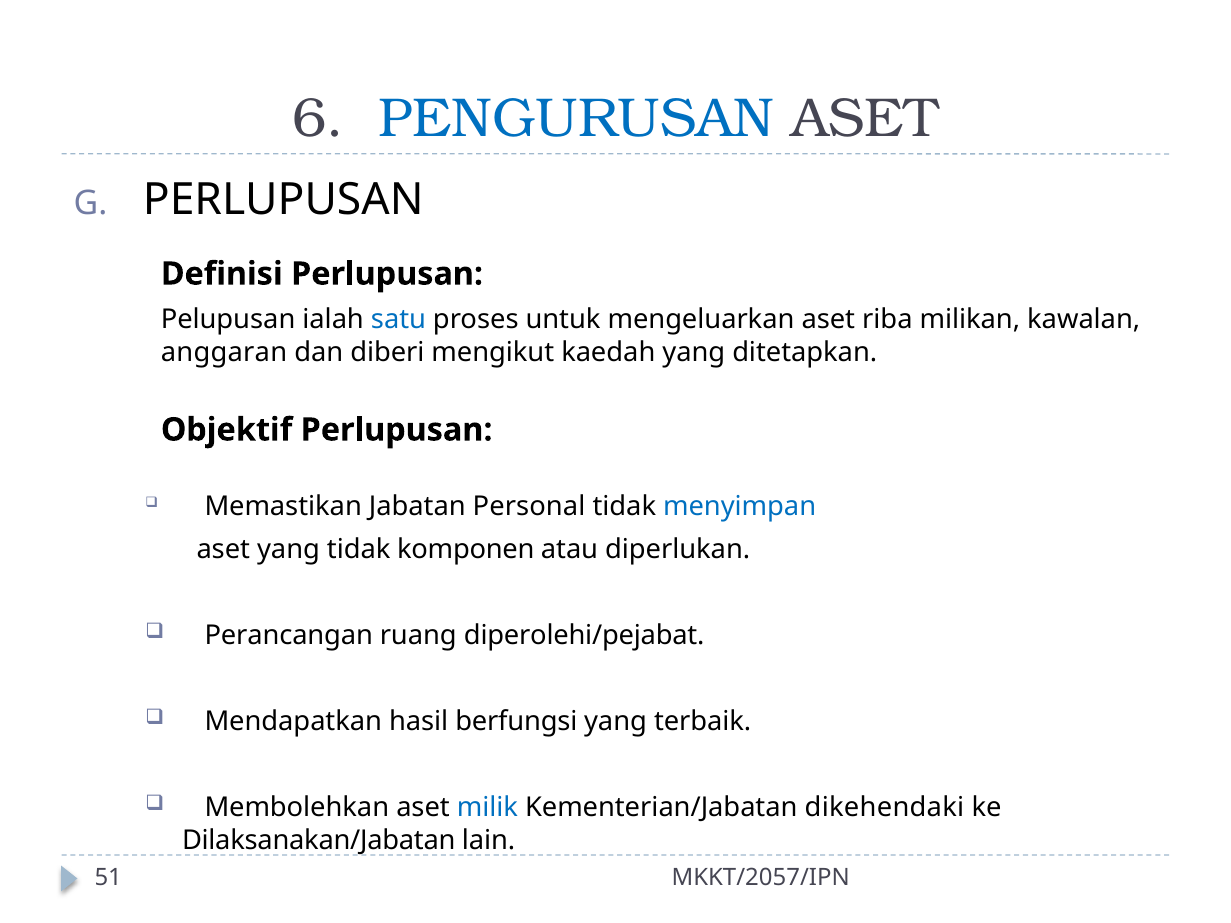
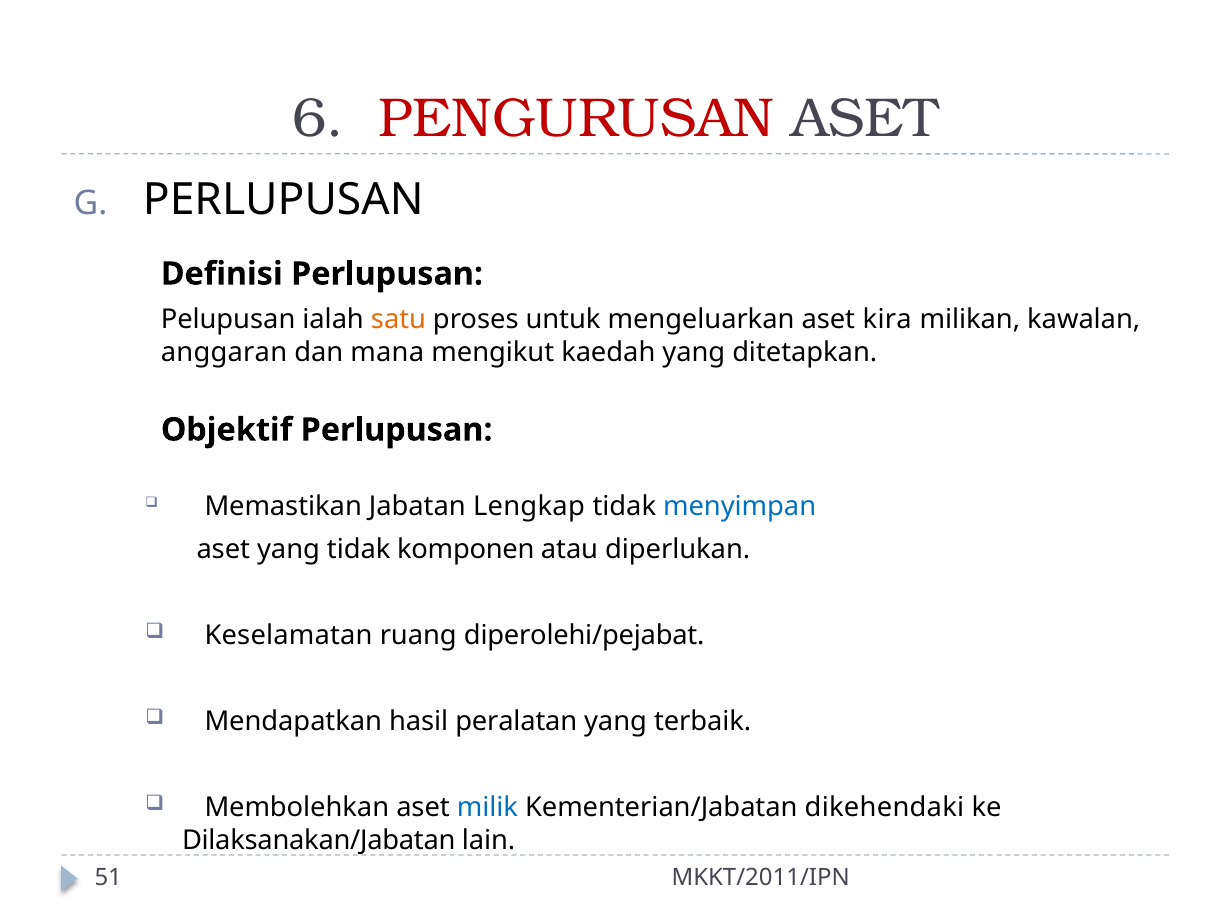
PENGURUSAN colour: blue -> red (576, 119)
satu colour: blue -> orange (399, 320)
riba: riba -> kira (887, 320)
diberi: diberi -> mana (387, 353)
Personal: Personal -> Lengkap (529, 507)
Perancangan: Perancangan -> Keselamatan (289, 636)
berfungsi: berfungsi -> peralatan (516, 722)
MKKT/2057/IPN: MKKT/2057/IPN -> MKKT/2011/IPN (761, 878)
